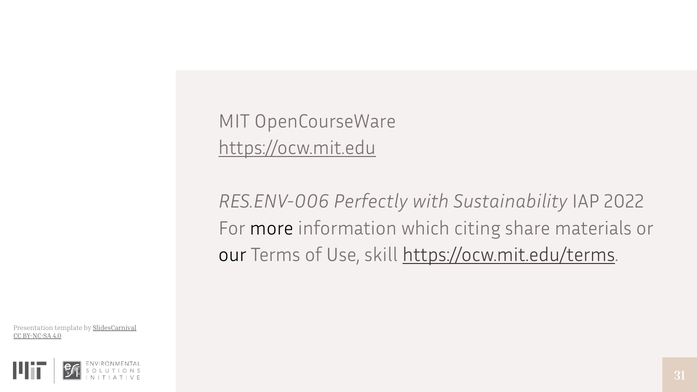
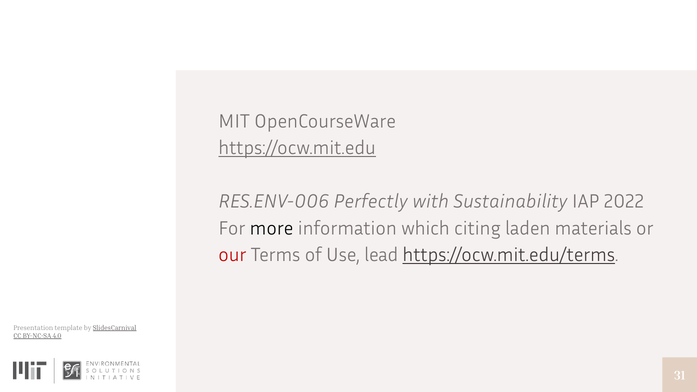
share: share -> laden (528, 228)
our colour: black -> red (232, 255)
skill: skill -> lead (381, 255)
